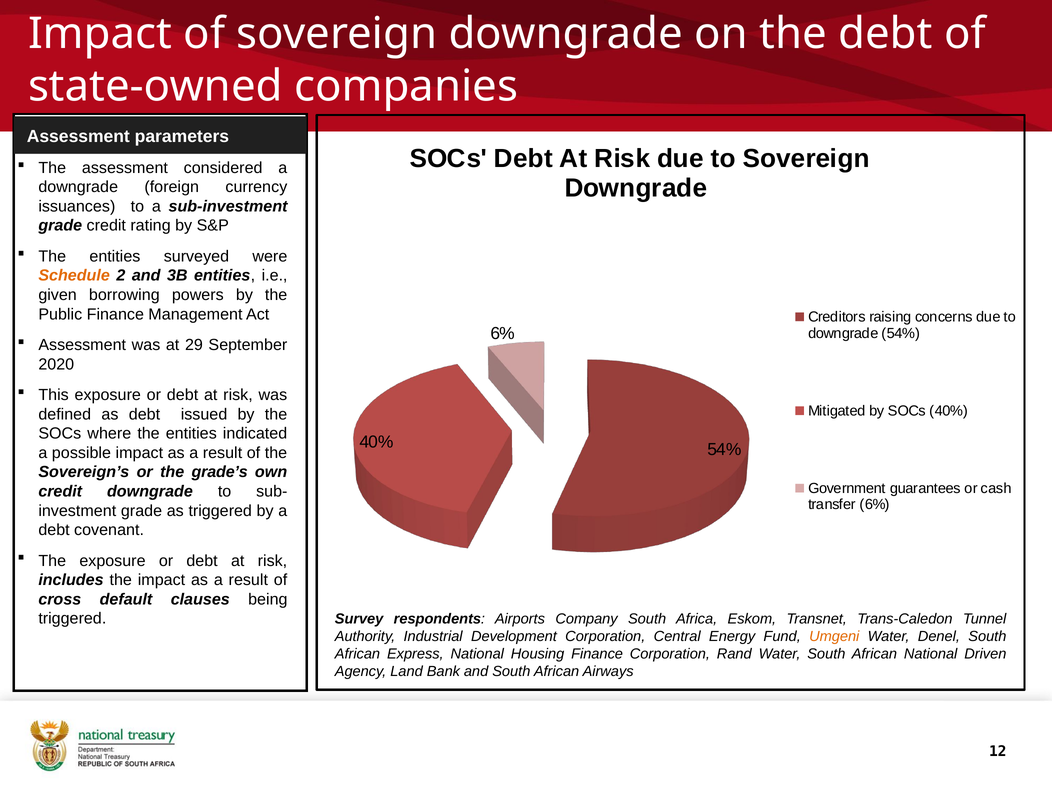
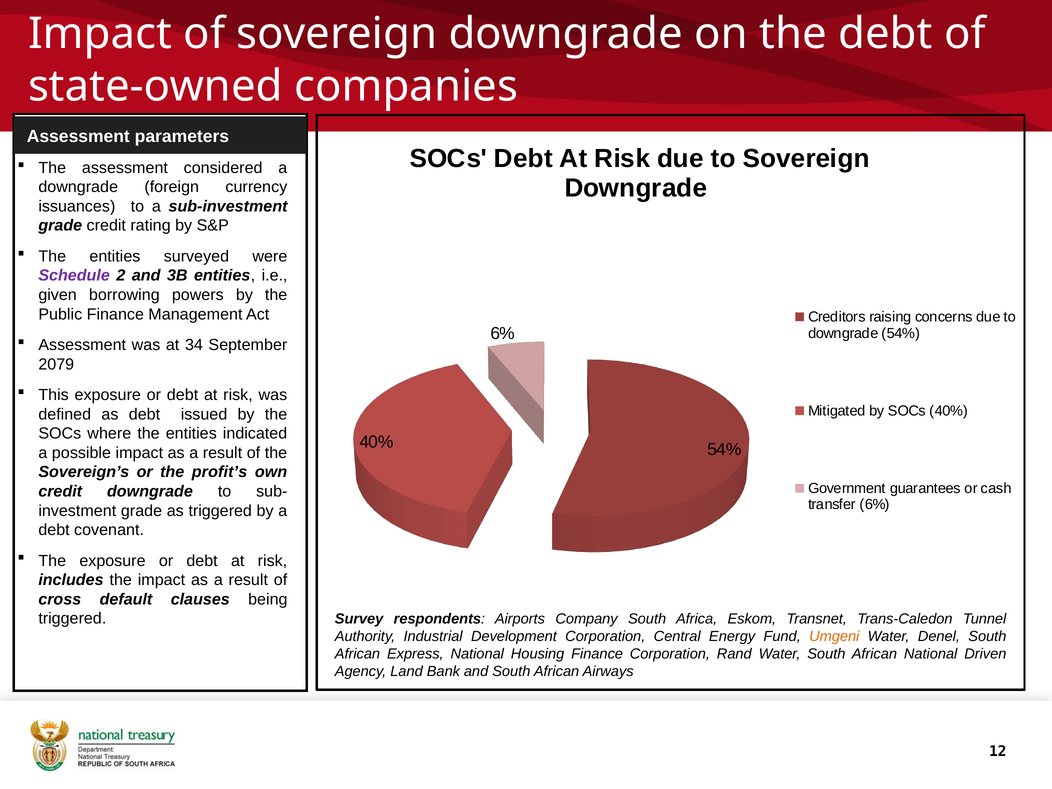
Schedule colour: orange -> purple (74, 276)
29: 29 -> 34 (194, 345)
2020: 2020 -> 2079 (56, 364)
grade’s: grade’s -> profit’s (220, 472)
